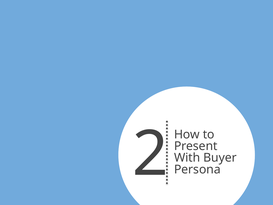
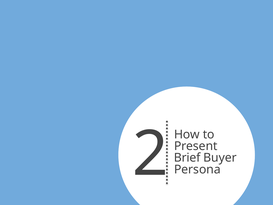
With: With -> Brief (187, 158)
